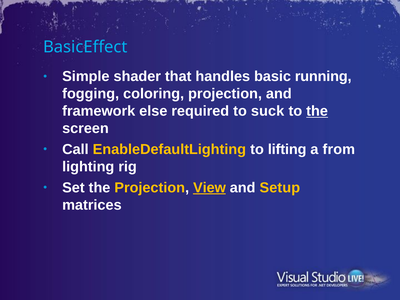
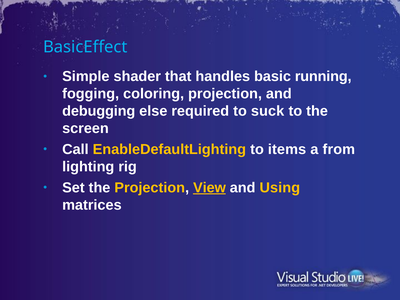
framework: framework -> debugging (99, 111)
the underline: present -> none (317, 111)
lifting: lifting -> items (287, 149)
Setup: Setup -> Using (280, 188)
